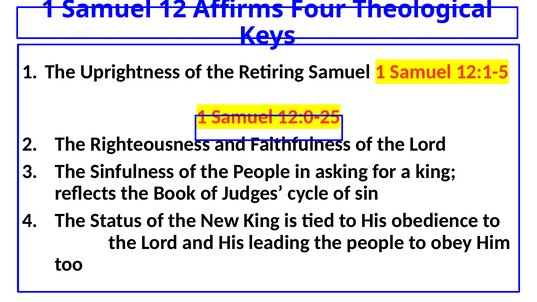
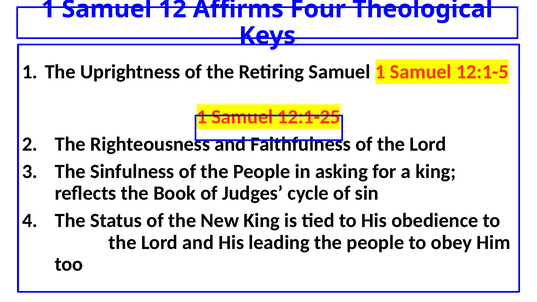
12:0-25: 12:0-25 -> 12:1-25 (309, 117)
